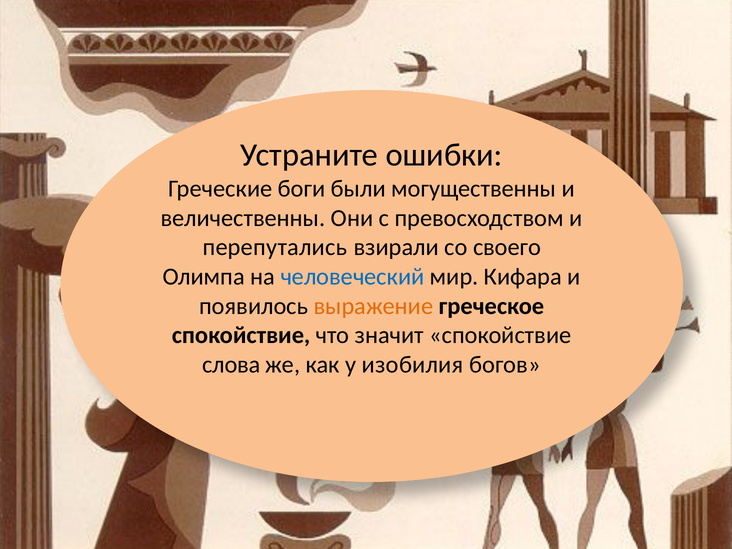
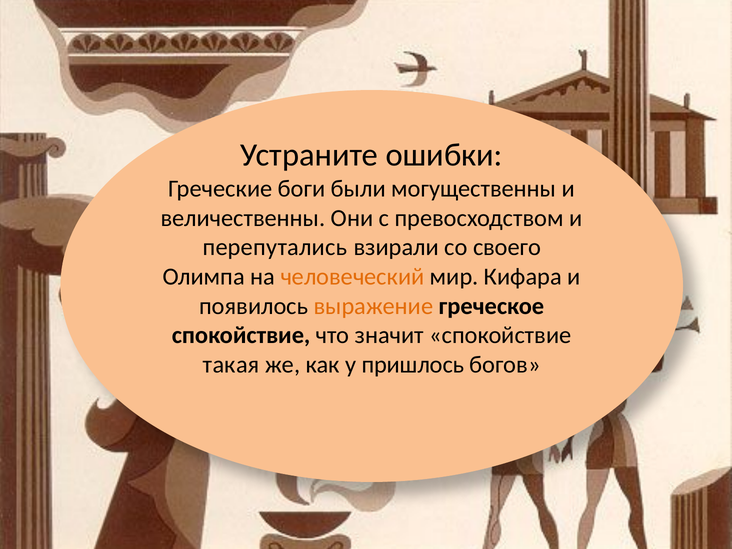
человеческий colour: blue -> orange (352, 277)
слова: слова -> такая (231, 365)
изобилия: изобилия -> пришлось (413, 365)
